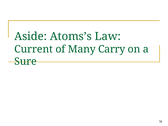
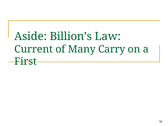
Atoms’s: Atoms’s -> Billion’s (71, 36)
Sure: Sure -> First (25, 61)
